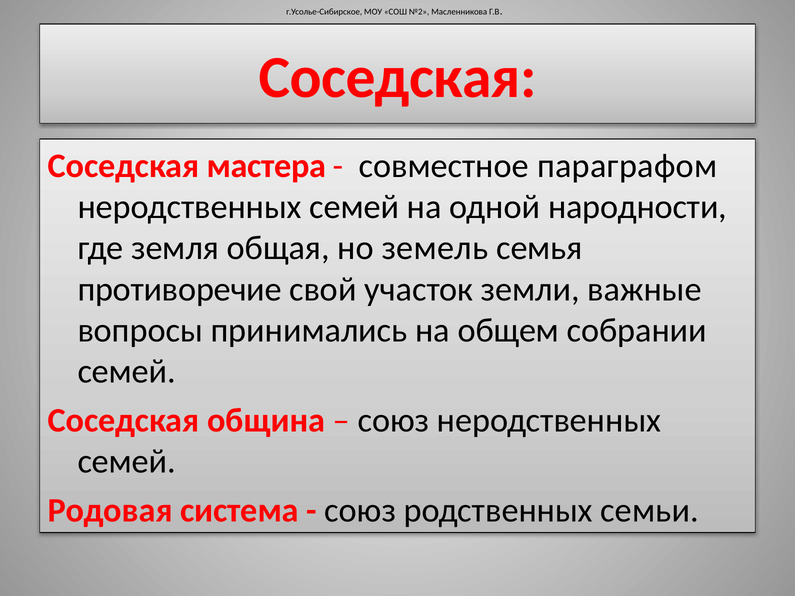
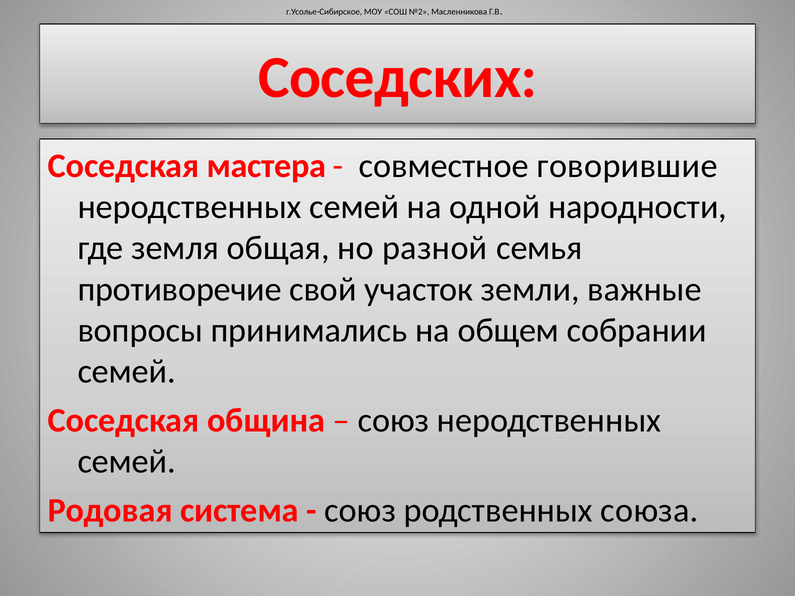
Соседская: Соседская -> Соседских (398, 78)
параграфом: параграфом -> говорившие (627, 166)
земель: земель -> разной (435, 248)
семьи: семьи -> союза (649, 511)
